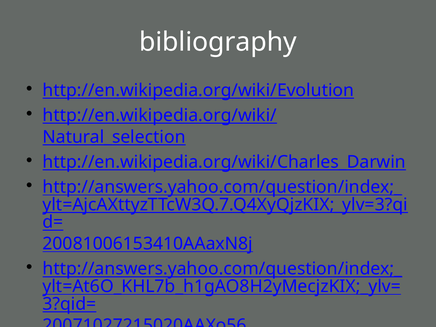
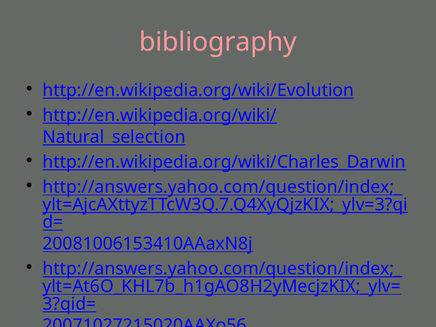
bibliography colour: white -> pink (218, 42)
